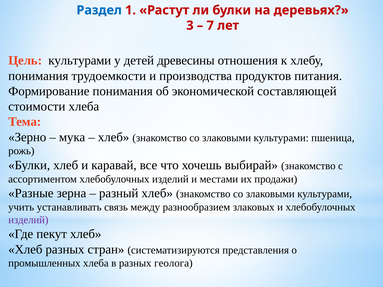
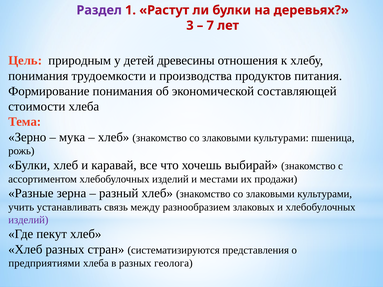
Раздел colour: blue -> purple (99, 10)
Цель культурами: культурами -> природным (80, 61)
промышленных: промышленных -> предприятиями (44, 263)
